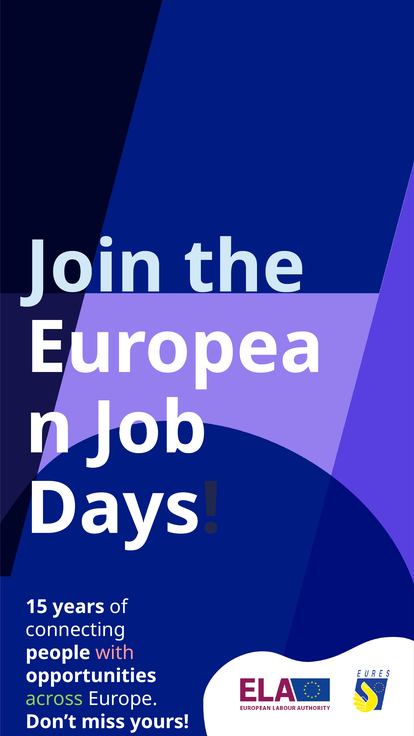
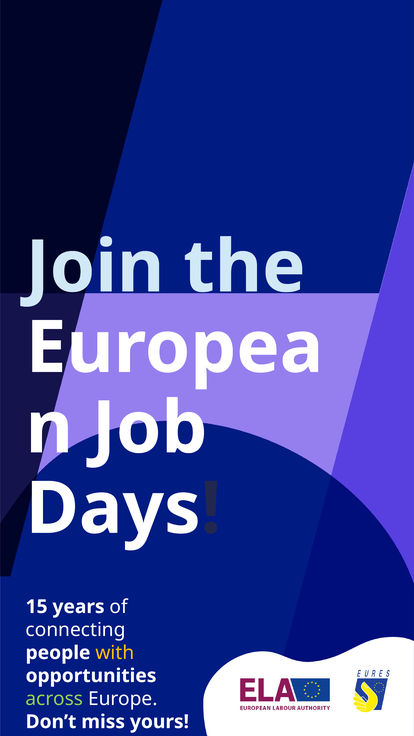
with colour: pink -> yellow (115, 653)
